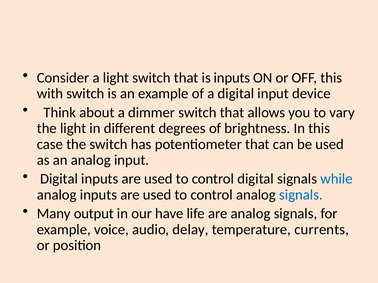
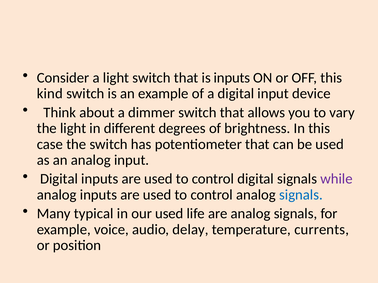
with: with -> kind (50, 94)
while colour: blue -> purple (336, 179)
output: output -> typical (94, 214)
our have: have -> used (169, 214)
